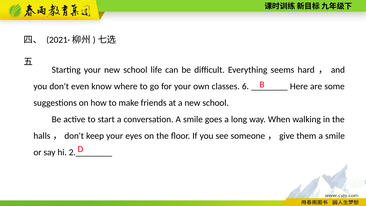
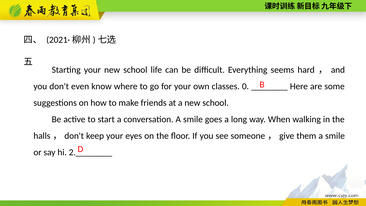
6: 6 -> 0 (245, 86)
